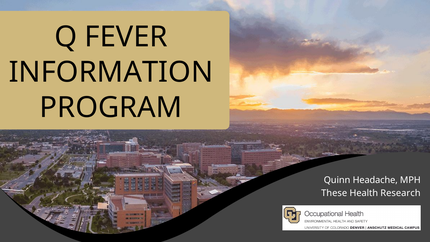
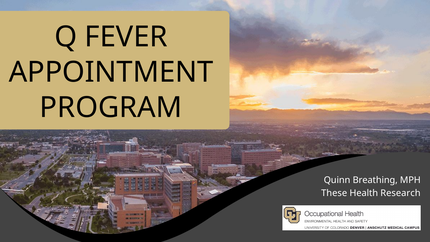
INFORMATION: INFORMATION -> APPOINTMENT (111, 72)
Headache: Headache -> Breathing (375, 180)
